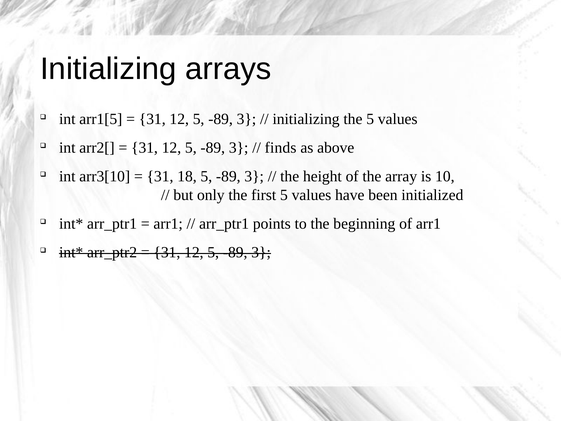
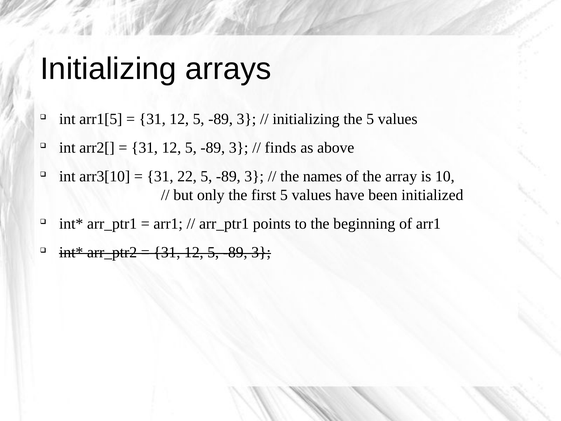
18: 18 -> 22 (187, 176)
height: height -> names (322, 176)
